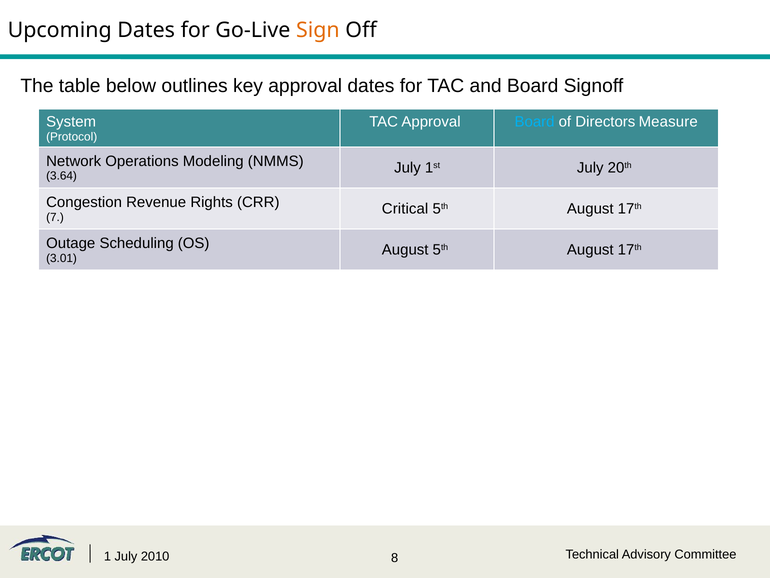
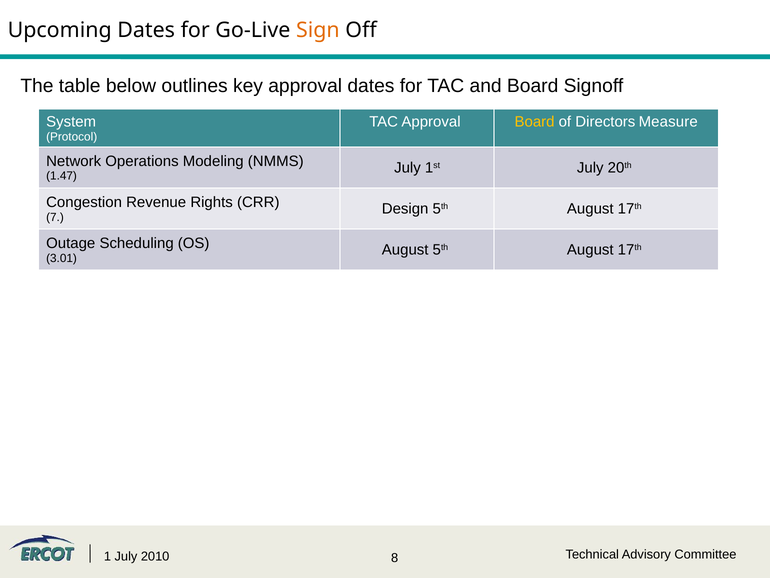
Board colour: light blue -> yellow (535, 122)
3.64: 3.64 -> 1.47 (62, 176)
Critical: Critical -> Design (405, 209)
